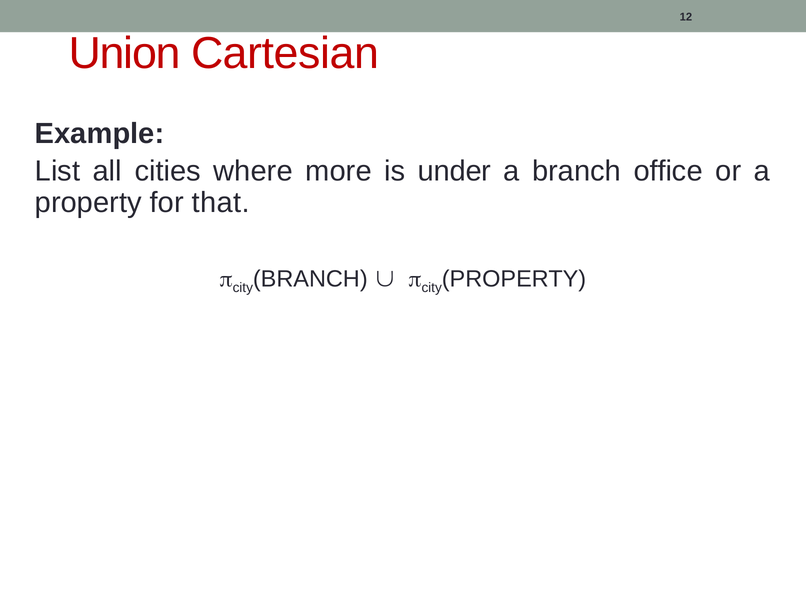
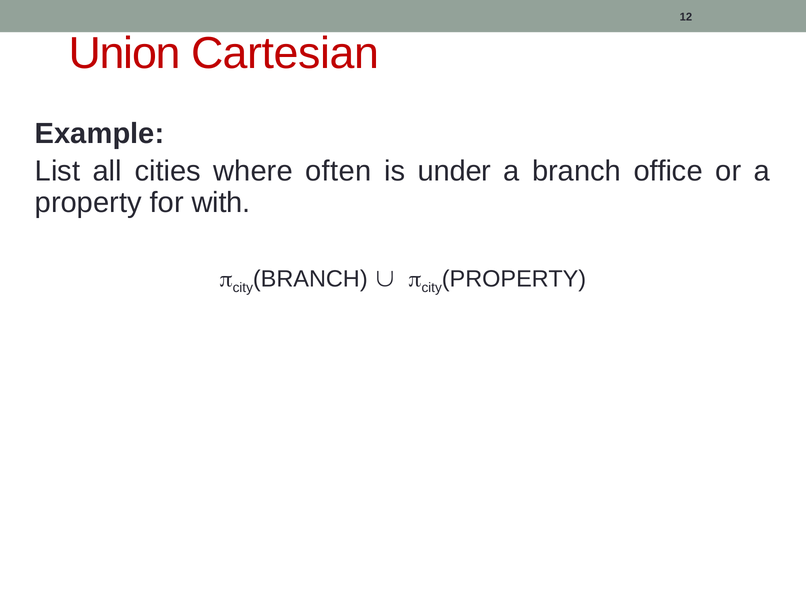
more: more -> often (338, 171)
that: that -> with (221, 202)
